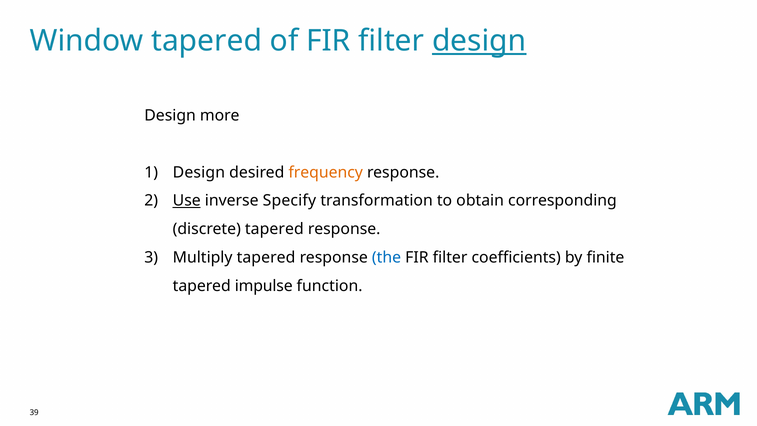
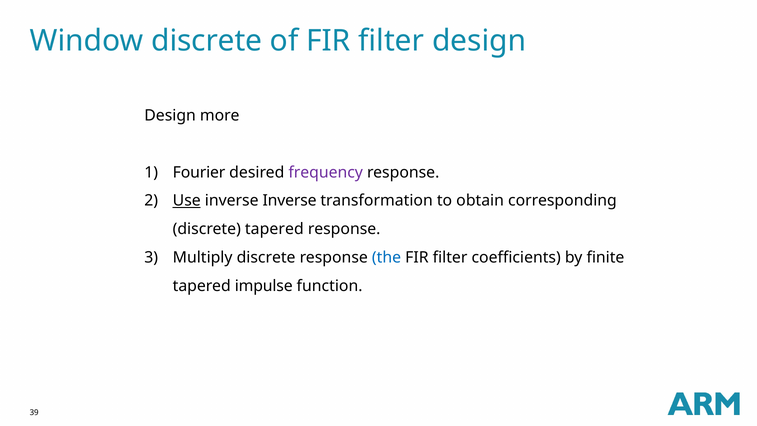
Window tapered: tapered -> discrete (207, 41)
design underline: present -> none (479, 41)
Design: Design -> Fourier (199, 172)
frequency colour: orange -> purple (326, 172)
inverse Specify: Specify -> Inverse (290, 201)
Multiply tapered: tapered -> discrete (266, 257)
